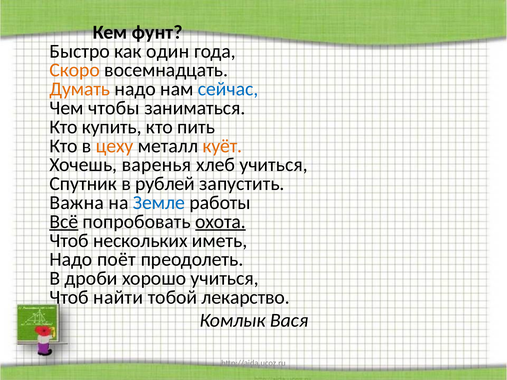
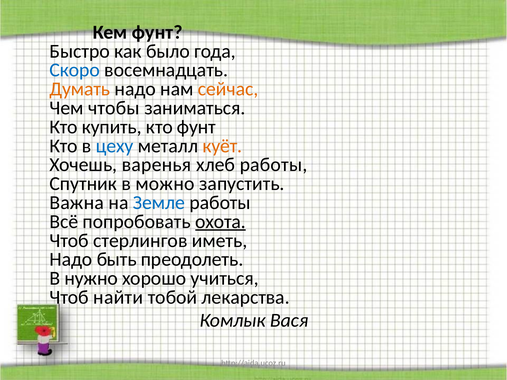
один: один -> было (168, 51)
Скоро colour: orange -> blue (75, 70)
сейчас colour: blue -> orange (228, 89)
кто пить: пить -> фунт (196, 127)
цеху colour: orange -> blue (115, 146)
хлеб учиться: учиться -> работы (274, 165)
рублей: рублей -> можно (165, 184)
Всё underline: present -> none (64, 222)
нескольких: нескольких -> стерлингов (140, 241)
поёт: поёт -> быть (117, 260)
дроби: дроби -> нужно (91, 279)
лекарство: лекарство -> лекарства (246, 297)
